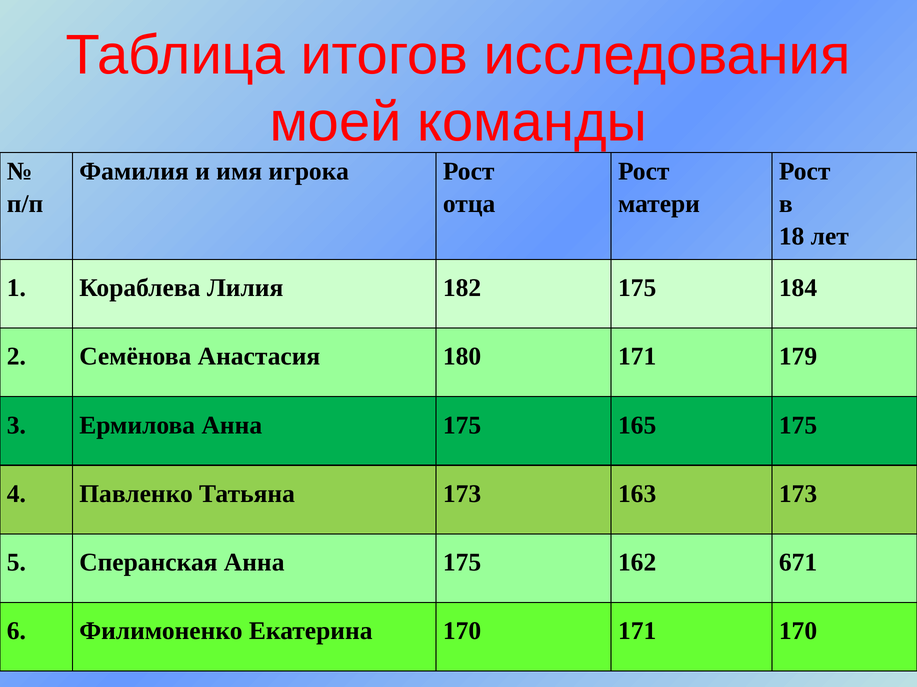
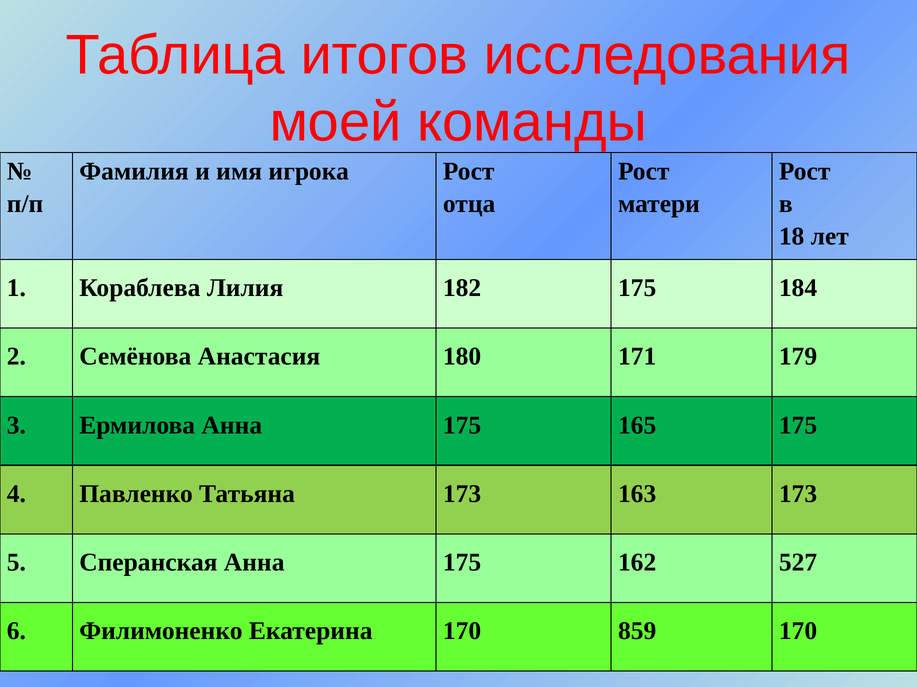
671: 671 -> 527 (798, 563)
170 171: 171 -> 859 (637, 632)
